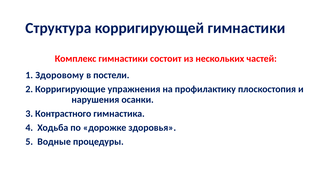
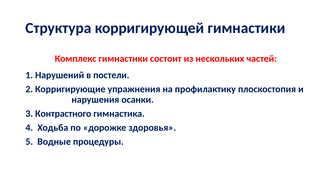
Здоровому: Здоровому -> Нарушений (60, 75)
